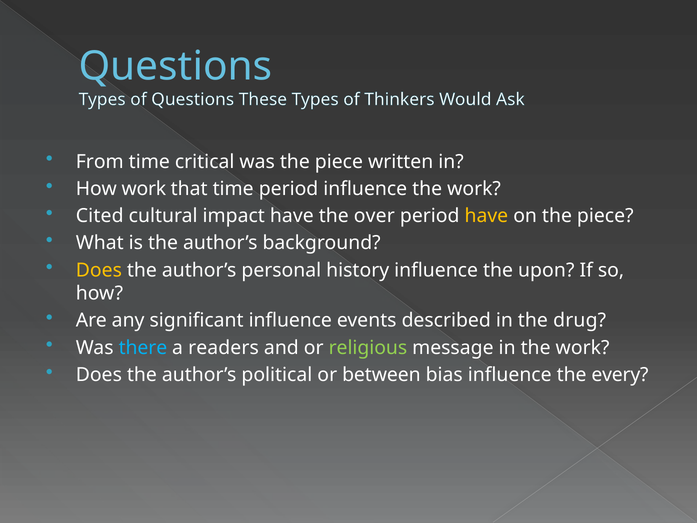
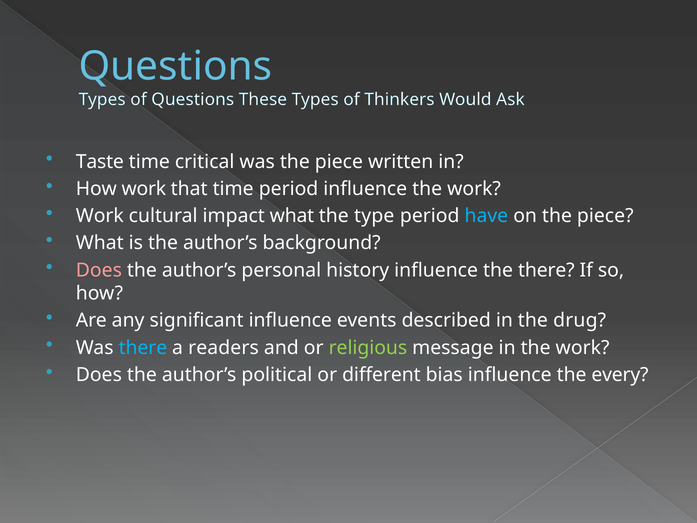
From: From -> Taste (100, 162)
Cited: Cited -> Work (100, 216)
impact have: have -> what (292, 216)
over: over -> type (374, 216)
have colour: yellow -> light blue (486, 216)
Does colour: yellow -> pink (99, 270)
the upon: upon -> there (546, 270)
between: between -> different (381, 375)
